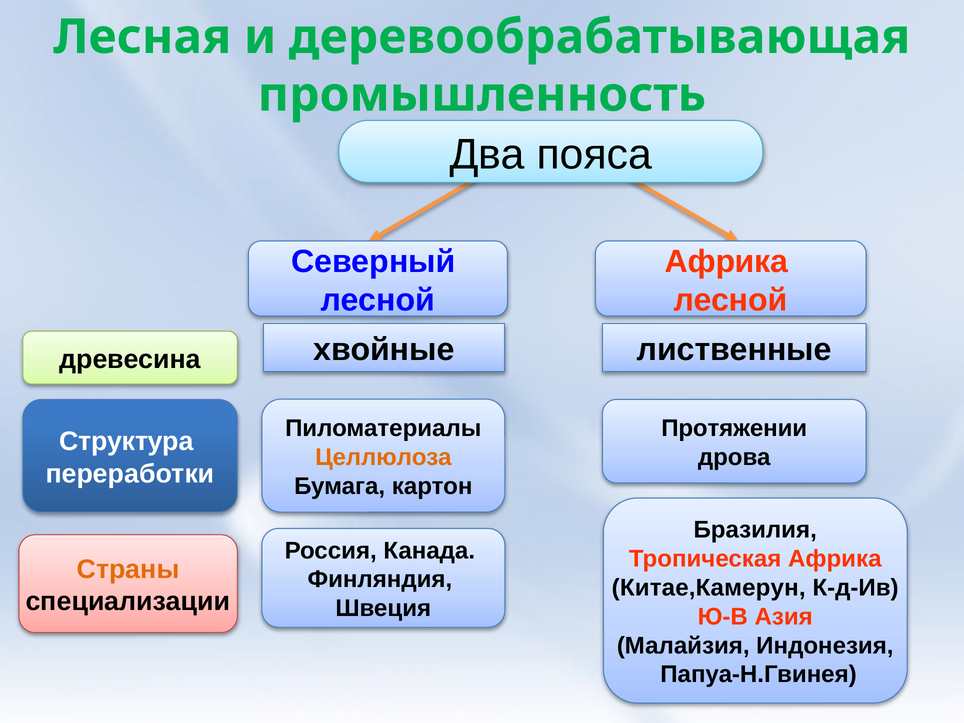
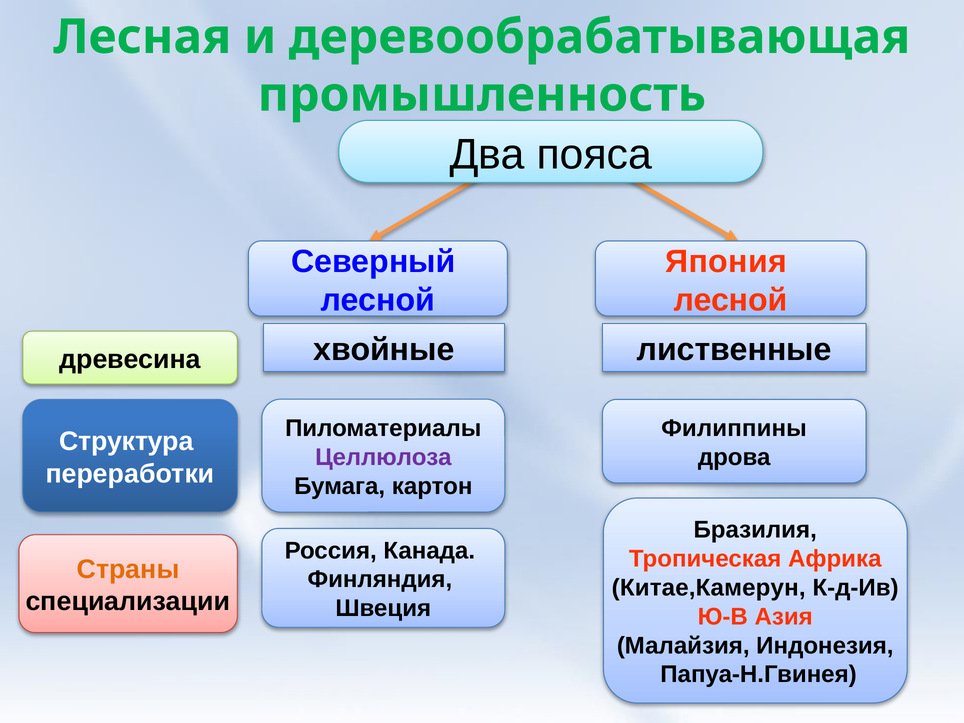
Африка: Африка -> Япония (726, 261)
Протяжении: Протяжении -> Филиппины (734, 428)
Целлюлоза colour: orange -> purple (383, 457)
